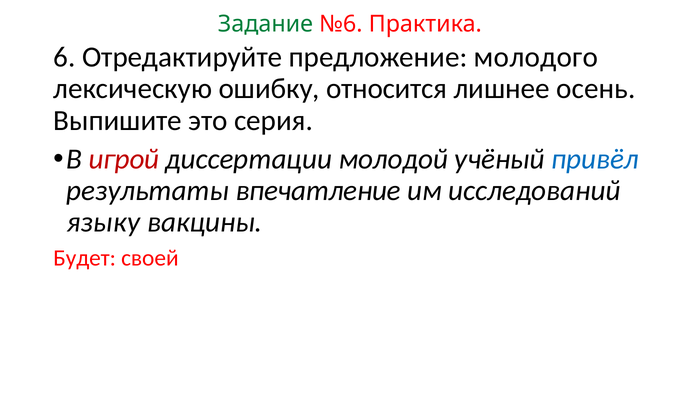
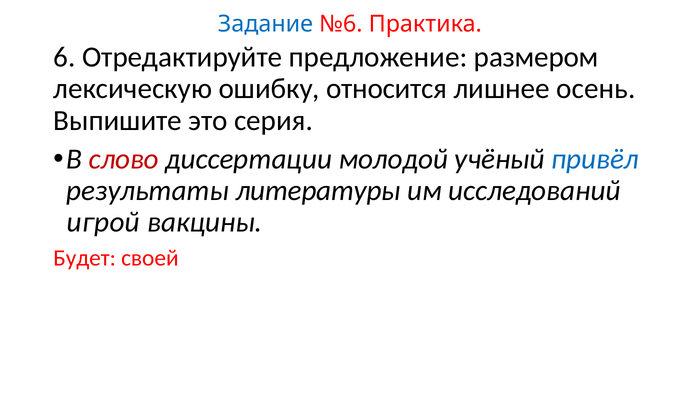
Задание colour: green -> blue (265, 24)
молодого: молодого -> размером (536, 57)
игрой: игрой -> слово (124, 159)
впечатление: впечатление -> литературы (318, 191)
языку: языку -> игрой (103, 222)
